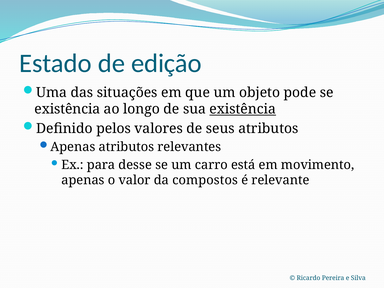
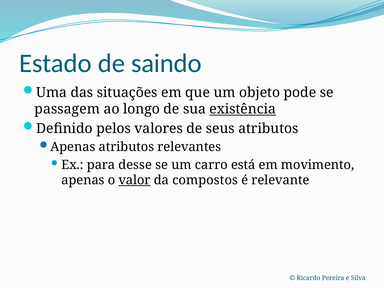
edição: edição -> saindo (166, 63)
existência: existência -> passagem (67, 109)
valor underline: none -> present (135, 180)
